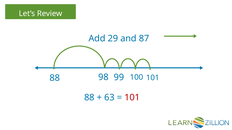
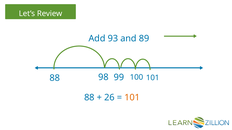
29: 29 -> 93 (113, 39)
87: 87 -> 89 (144, 39)
63: 63 -> 26 (109, 98)
101 colour: red -> orange (132, 98)
